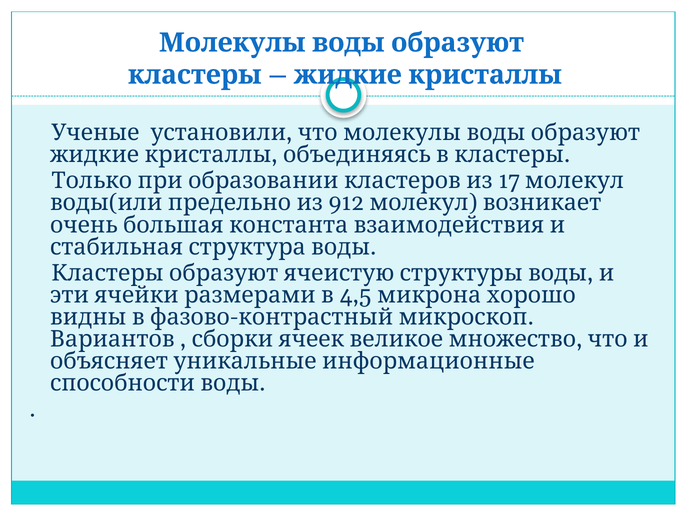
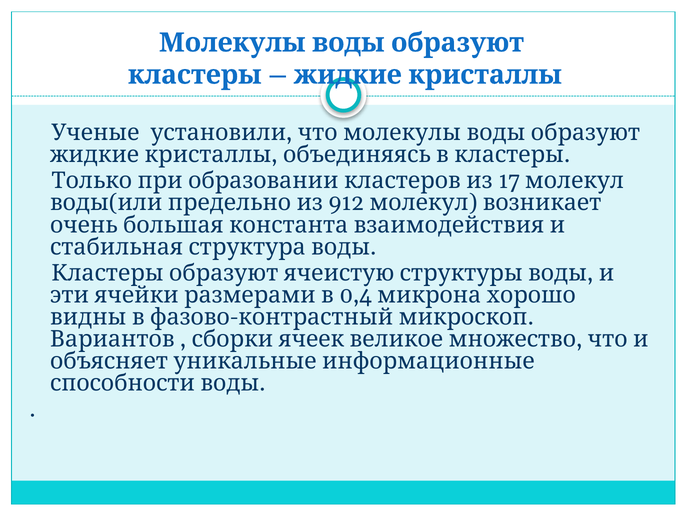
4,5: 4,5 -> 0,4 (356, 295)
